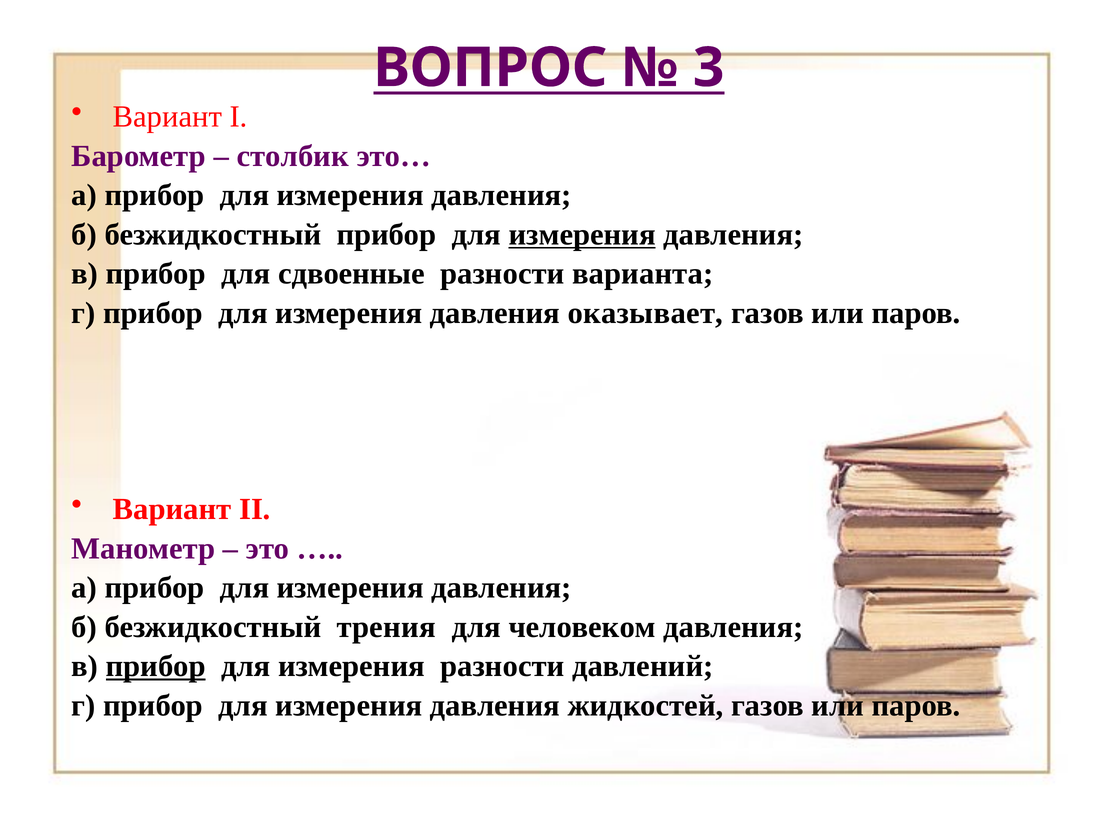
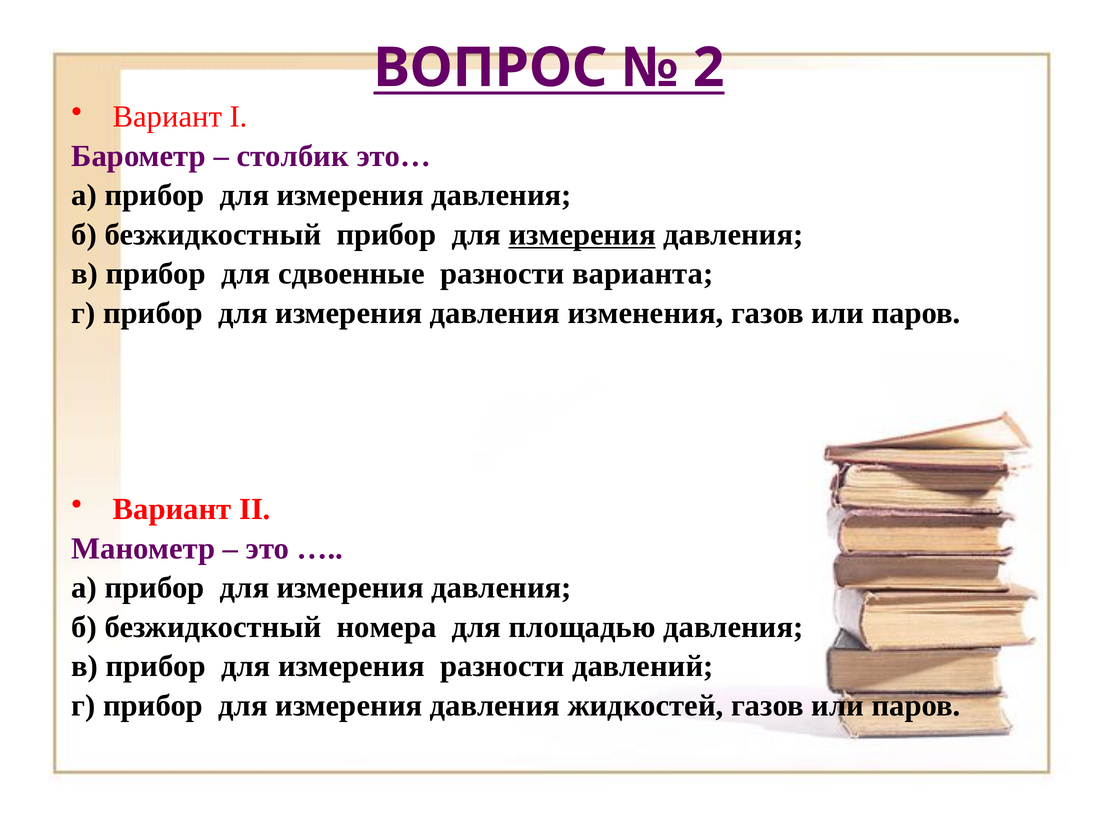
3: 3 -> 2 (709, 68)
оказывает: оказывает -> изменения (645, 313)
трения: трения -> номера (386, 627)
человеком: человеком -> площадью (582, 627)
прибор underline: present -> none (156, 666)
